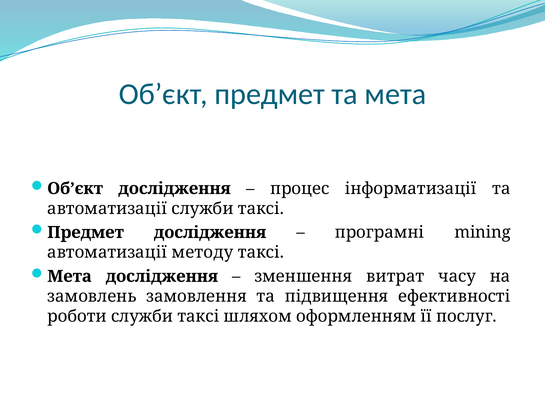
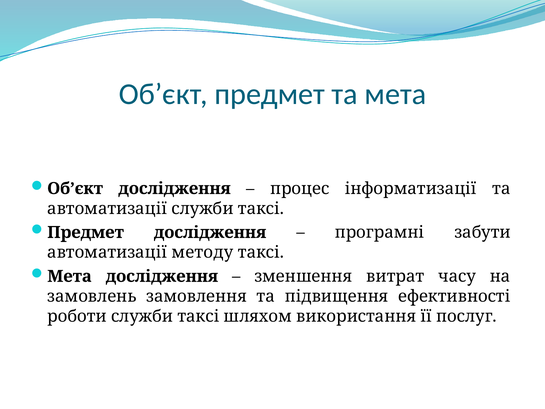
mining: mining -> забути (483, 232)
оформленням: оформленням -> використання (356, 316)
